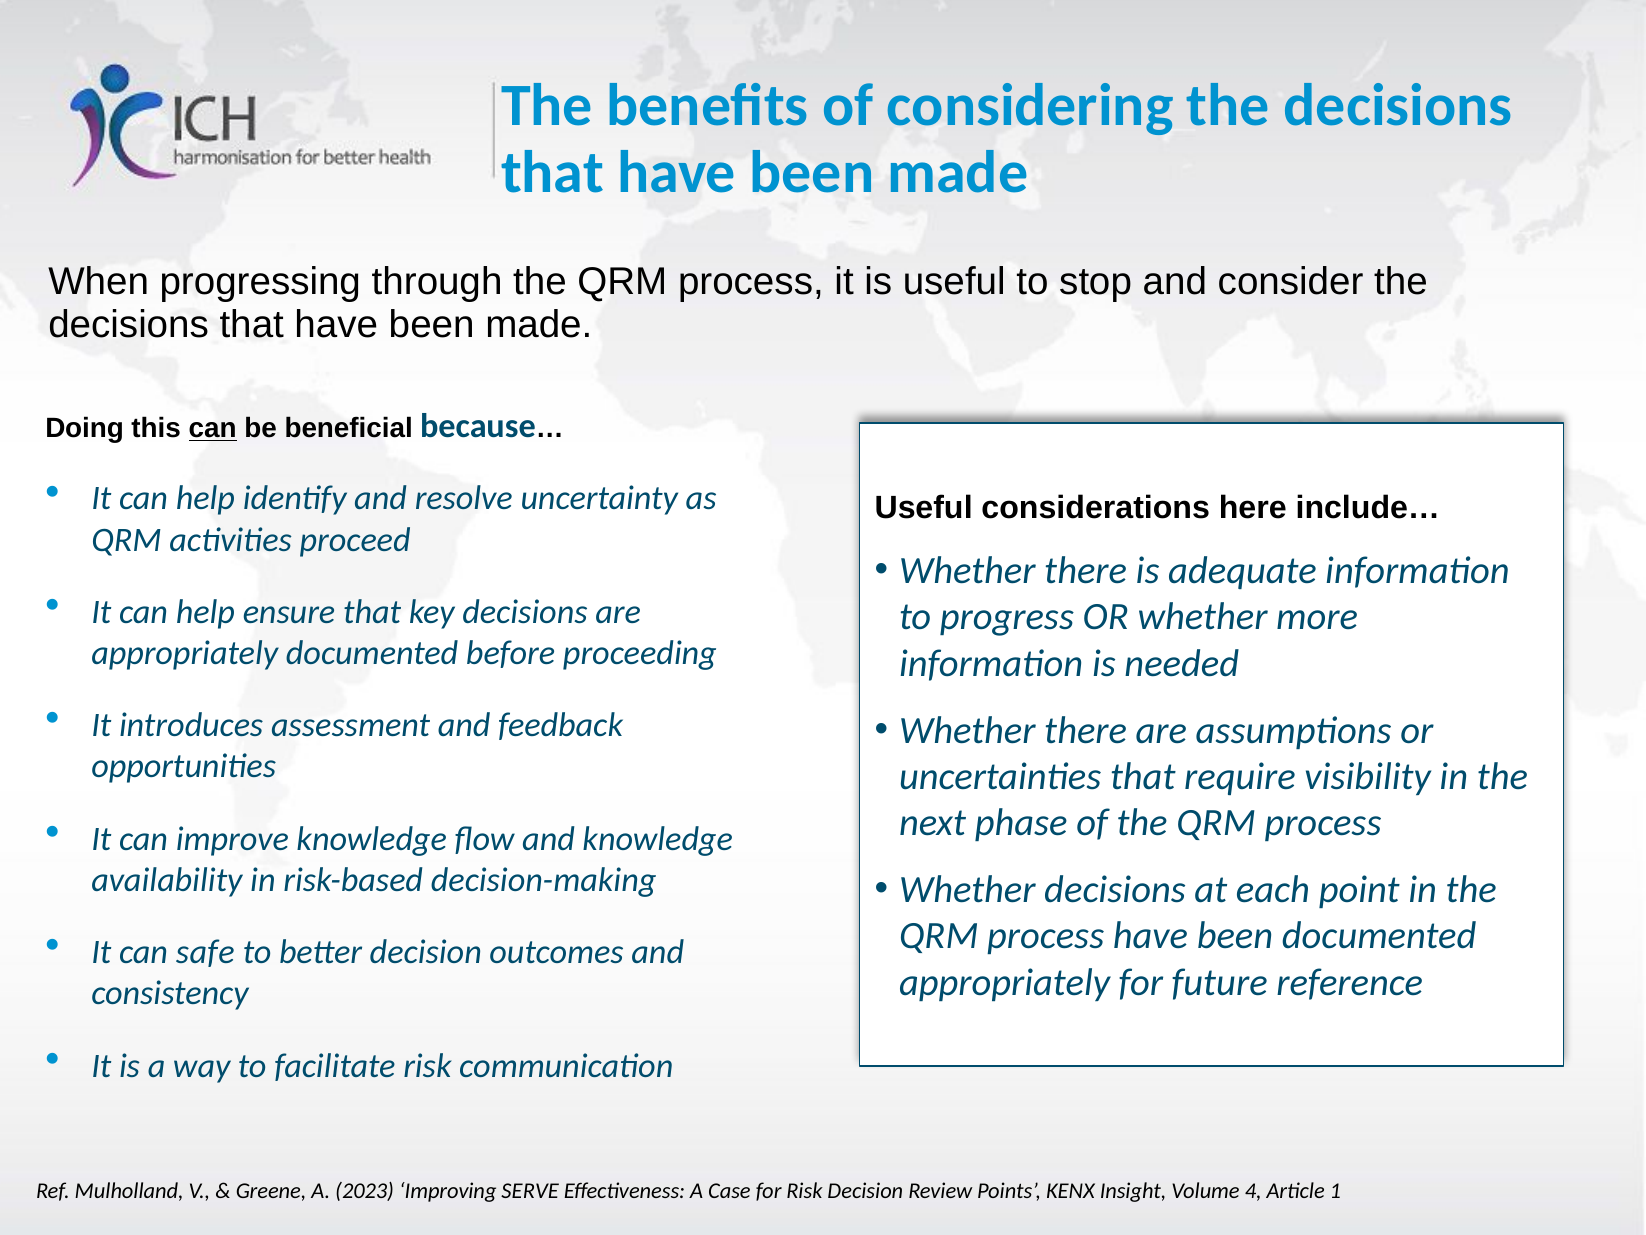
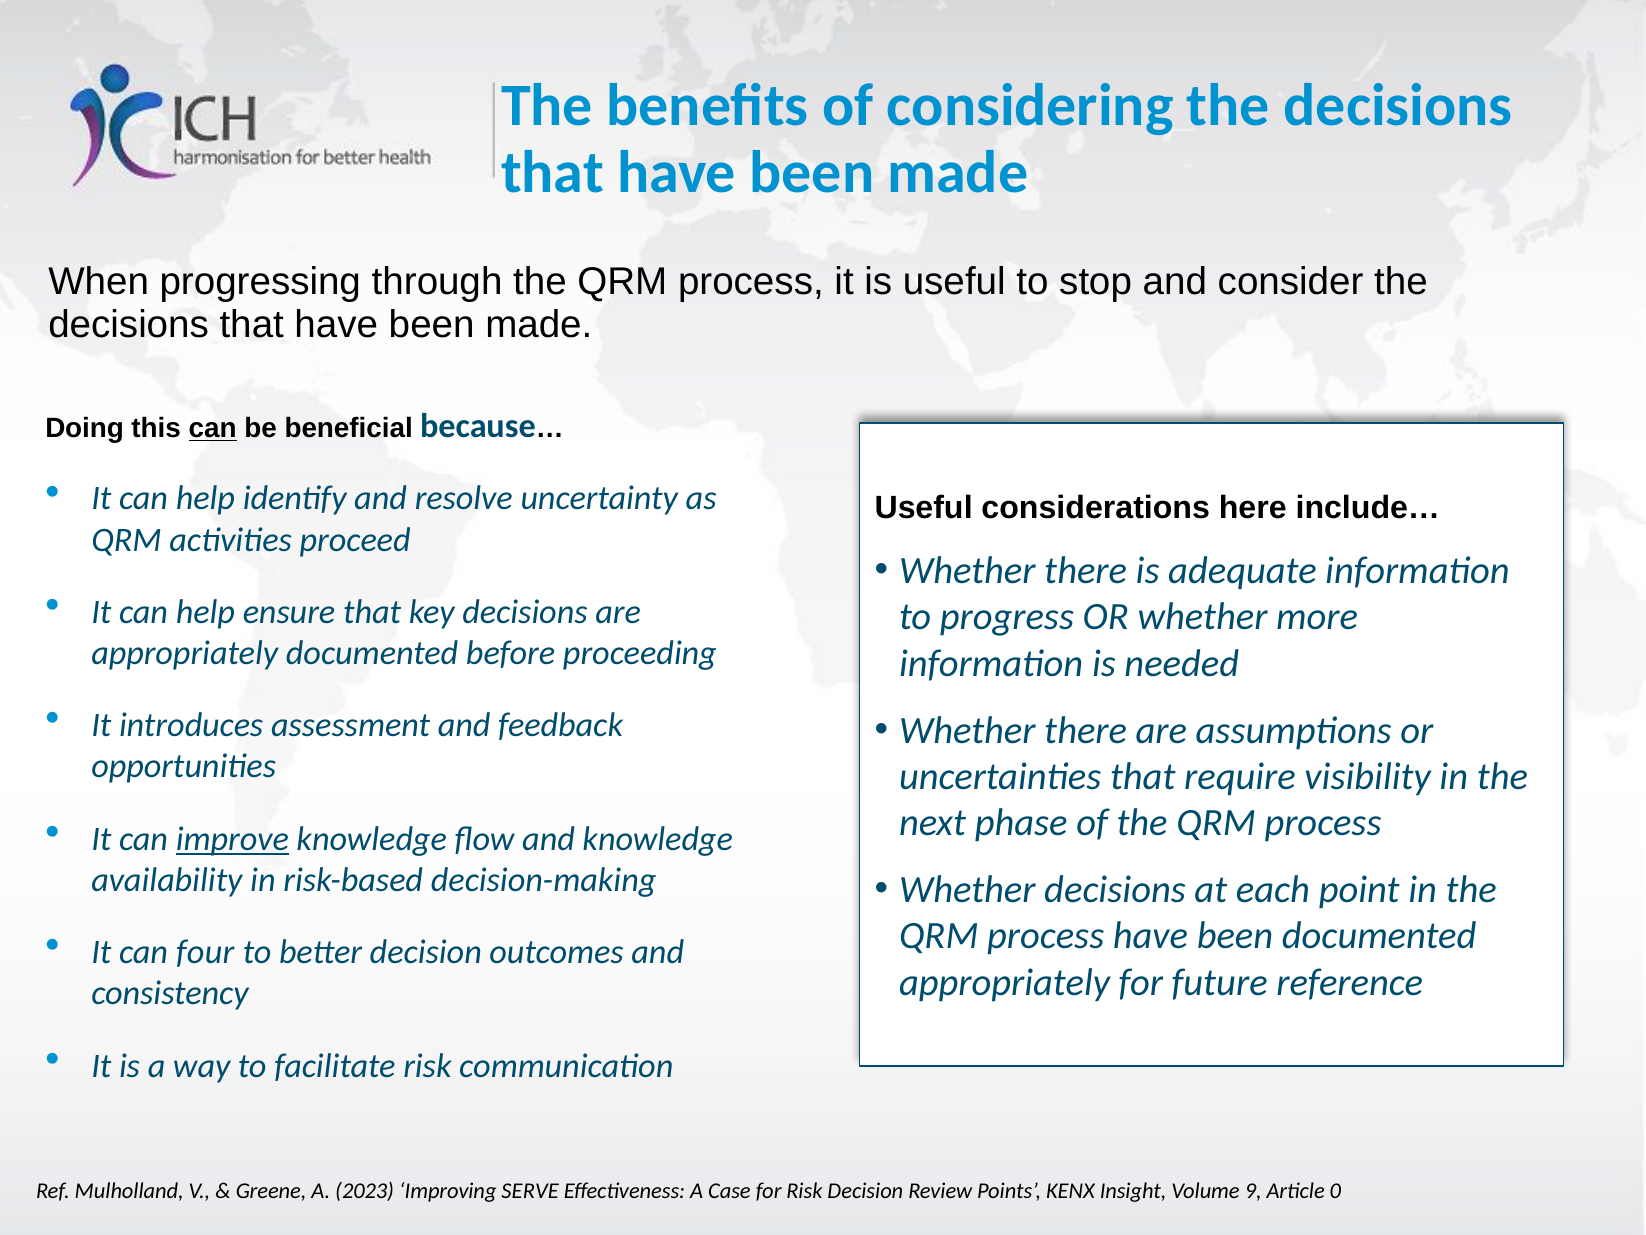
improve underline: none -> present (232, 839)
safe: safe -> four (205, 952)
4: 4 -> 9 (1253, 1190)
1: 1 -> 0 (1335, 1190)
